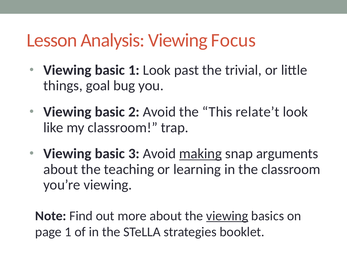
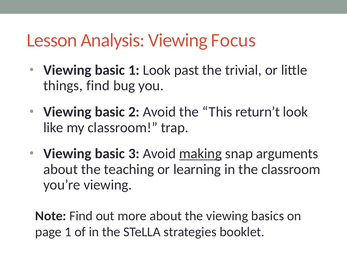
things goal: goal -> find (98, 86)
relate’t: relate’t -> return’t (258, 112)
viewing underline: present -> none (227, 216)
